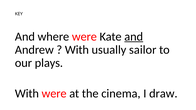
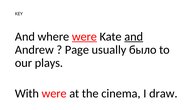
were underline: none -> present (84, 37)
With: With -> Page (77, 50)
sailor: sailor -> было (143, 50)
